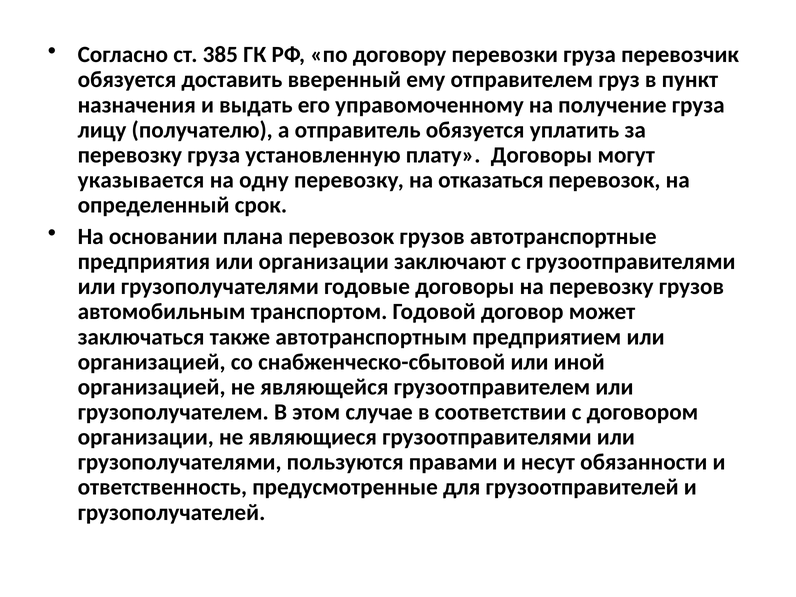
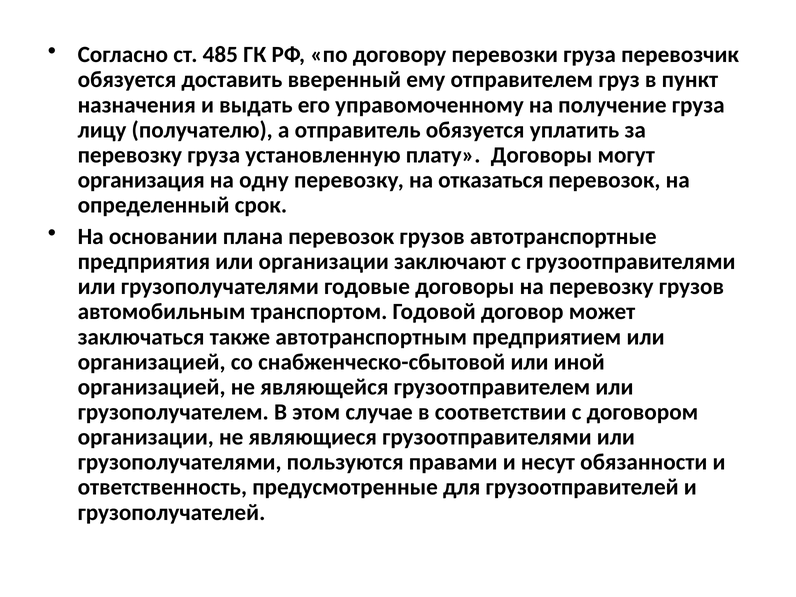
385: 385 -> 485 (220, 55)
указывается: указывается -> организация (141, 180)
